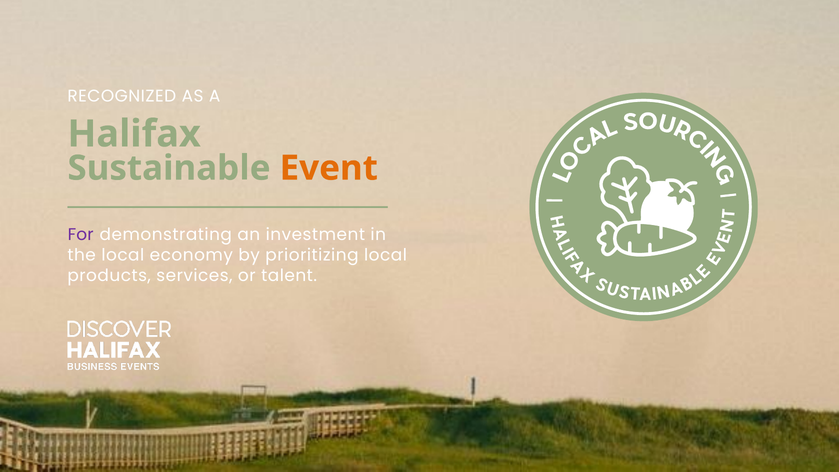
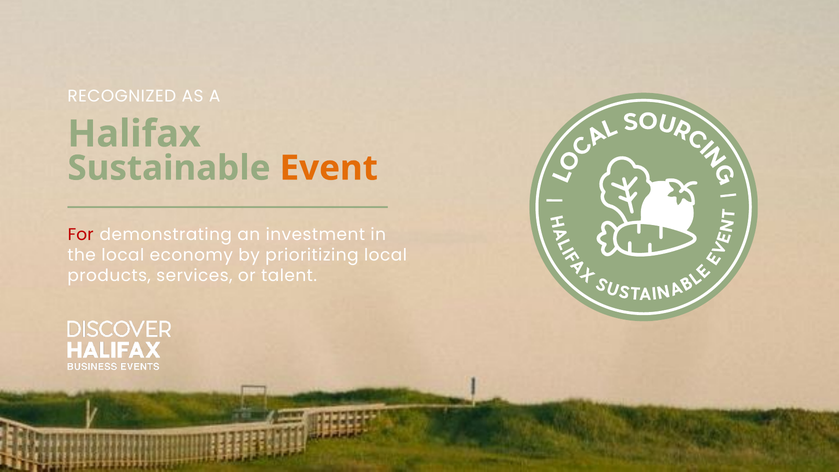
For colour: purple -> red (81, 235)
